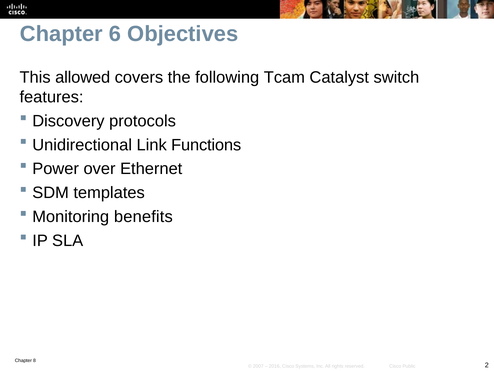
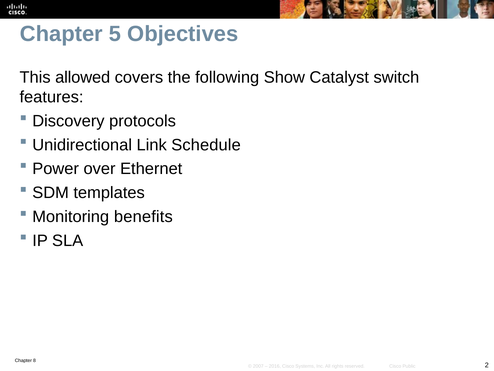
6: 6 -> 5 (115, 34)
Tcam: Tcam -> Show (284, 77)
Functions: Functions -> Schedule (206, 145)
